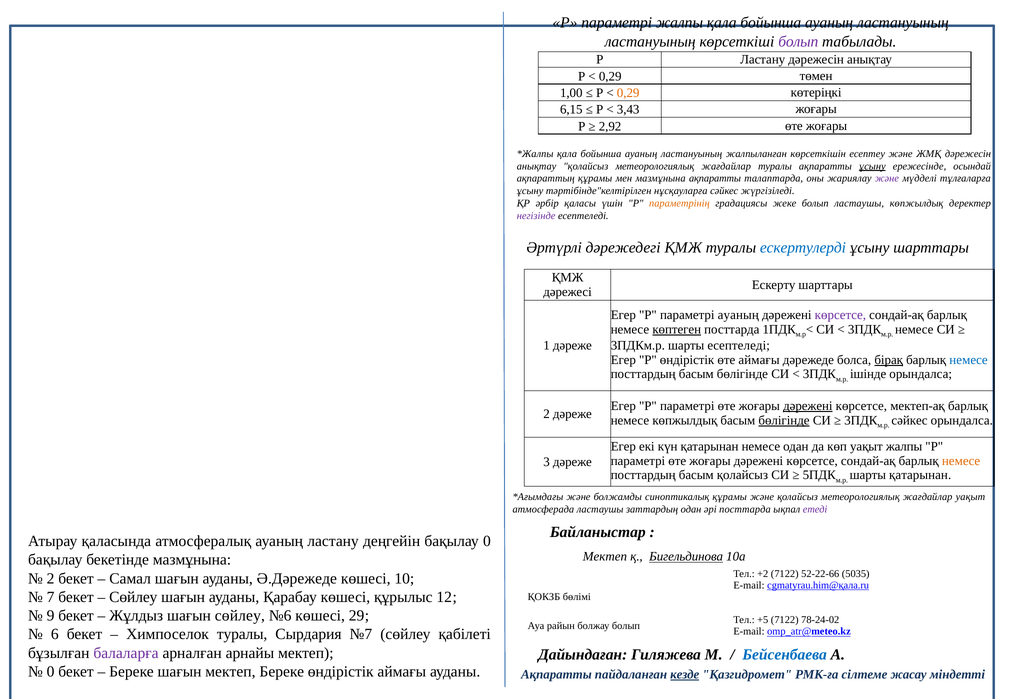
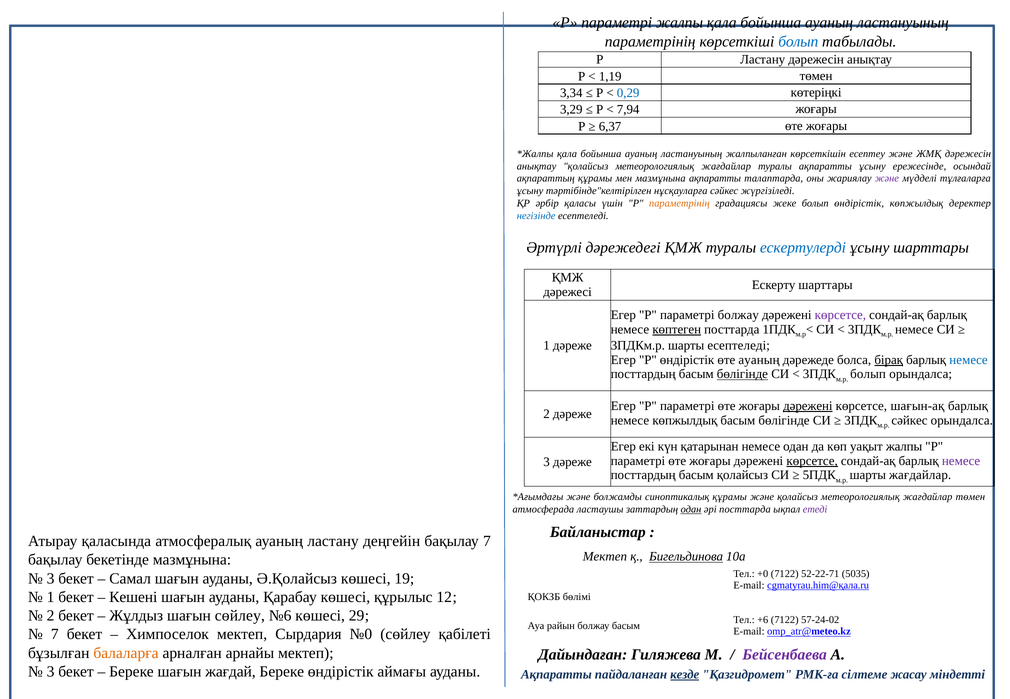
ластануының: ластануының -> параметрінің (650, 42)
болып colour: purple -> blue (798, 42)
0,29: 0,29 -> 1,19 (610, 76)
1,00: 1,00 -> 3,34 (571, 93)
0,29 colour: orange -> blue (628, 93)
6,15: 6,15 -> 3,29 (571, 110)
3,43: 3,43 -> 7,94 (628, 110)
2,92: 2,92 -> 6,37 (610, 126)
ұсыну underline: present -> none (872, 166)
болып ластаушы: ластаушы -> өндірістік (859, 203)
негізінде colour: purple -> blue (536, 216)
параметрі ауаның: ауаның -> болжау (738, 315)
өте аймағы: аймағы -> ауаның (759, 360)
бөлігінде underline: none -> present (742, 374)
ішінде: ішінде -> болып (868, 374)
мектеп-ақ: мектеп-ақ -> шағын-ақ (917, 406)
бөлігінде underline: present -> none (784, 420)
көрсетсе underline: none -> present (812, 461)
немесе colour: orange -> purple (961, 461)
шарты қатарынан: қатарынан -> жағдайлар (920, 475)
жағдайлар уақыт: уақыт -> төмен (970, 497)
одан underline: none -> present (691, 509)
бақылау 0: 0 -> 7 (487, 541)
+2: +2 -> +0 (763, 574)
52-22-66: 52-22-66 -> 52-22-71 (820, 574)
2: 2 -> 3 (51, 579)
Ә.Дәрежеде: Ә.Дәрежеде -> Ә.Қолайсыз (297, 579)
10: 10 -> 19 (404, 579)
7: 7 -> 1 (51, 597)
Сөйлеу: Сөйлеу -> Кешені (133, 597)
9: 9 -> 2 (51, 616)
+5: +5 -> +6 (763, 620)
78-24-02: 78-24-02 -> 57-24-02 (820, 620)
болжау болып: болып -> басым (626, 626)
6: 6 -> 7 (55, 635)
Химпоселок туралы: туралы -> мектеп (242, 635)
№7: №7 -> №0 (361, 635)
балаларға colour: purple -> orange (126, 653)
Бейсенбаева colour: blue -> purple (785, 655)
0: 0 -> 3 (51, 672)
шағын мектеп: мектеп -> жағдай (230, 672)
